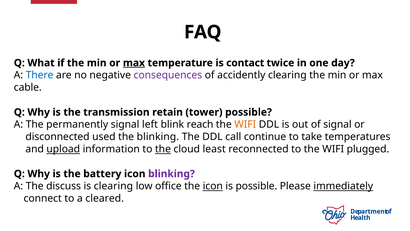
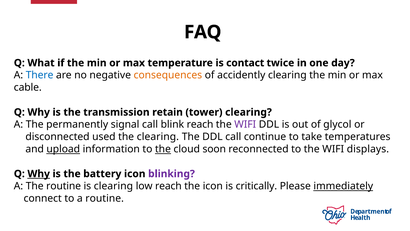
max underline: present -> none (134, 63)
consequences colour: purple -> orange (168, 75)
tower possible: possible -> clearing (248, 112)
signal left: left -> call (150, 124)
WIFI colour: orange -> purple (245, 124)
of signal: signal -> glycol (337, 124)
the blinking: blinking -> clearing (158, 137)
least: least -> soon (214, 149)
plugged: plugged -> displays (368, 149)
Why underline: none -> present (39, 174)
The discuss: discuss -> routine (64, 186)
low office: office -> reach (168, 186)
icon underline: present -> none (213, 186)
is possible: possible -> critically (256, 186)
a cleared: cleared -> routine (105, 198)
